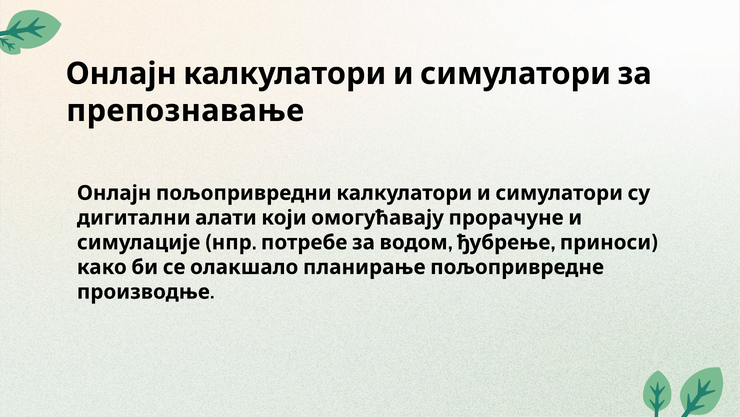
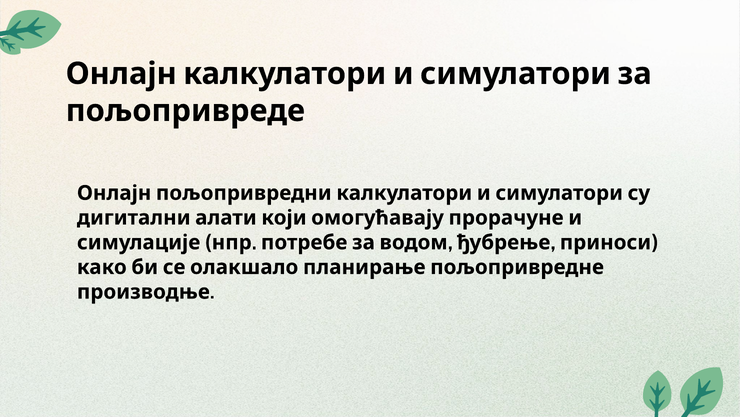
препознавање: препознавање -> пољопривреде (185, 111)
